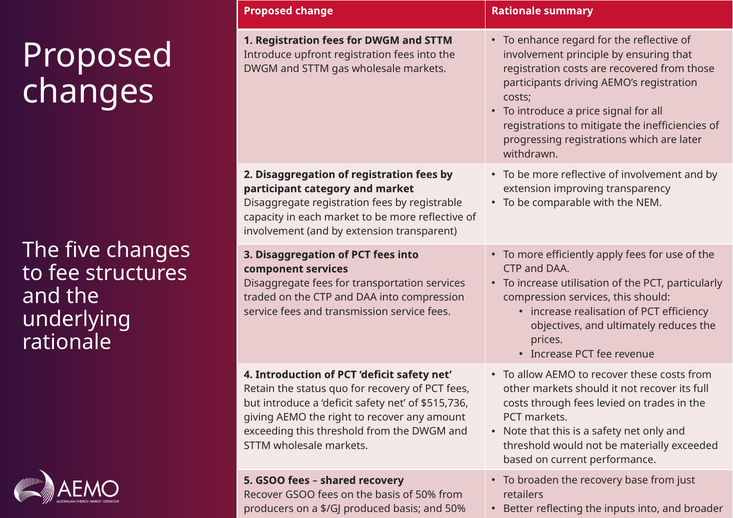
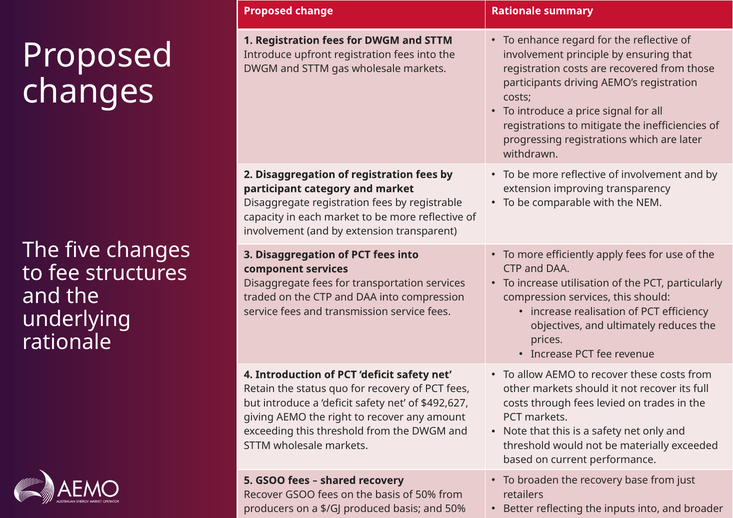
$515,736: $515,736 -> $492,627 (445, 403)
